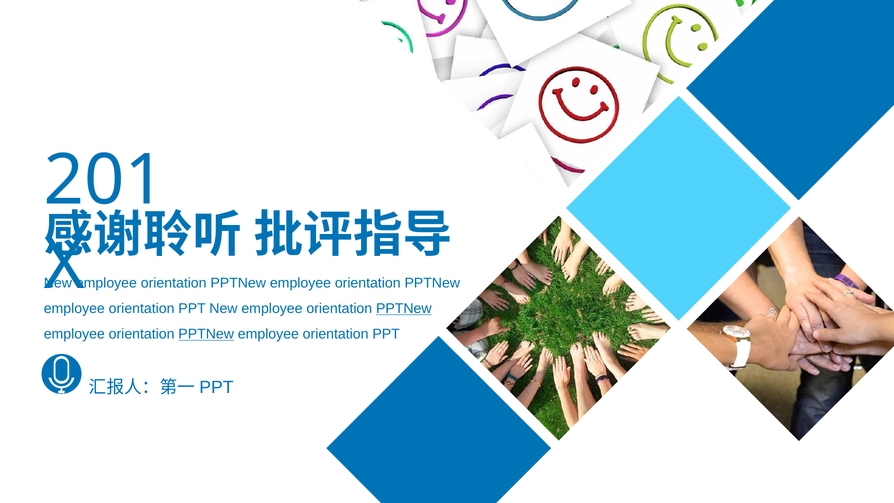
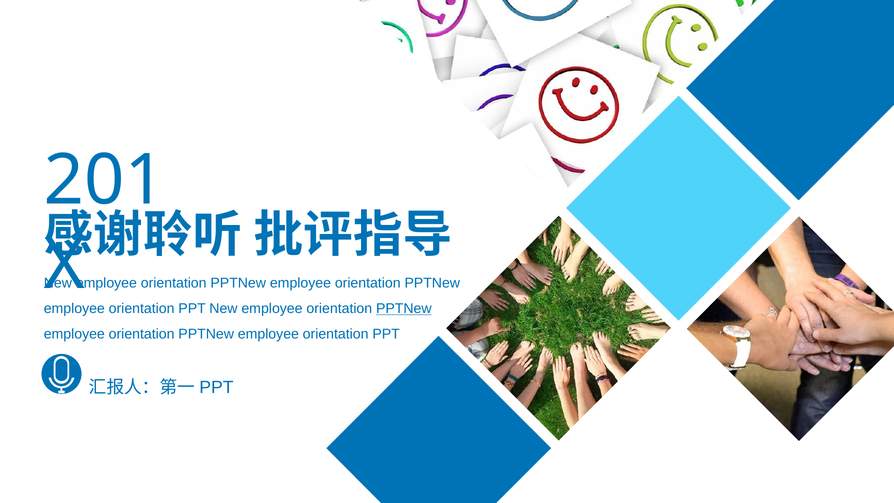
PPTNew underline: present -> none (206, 334)
